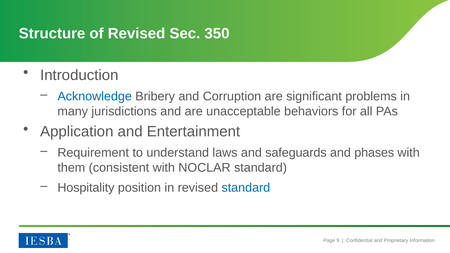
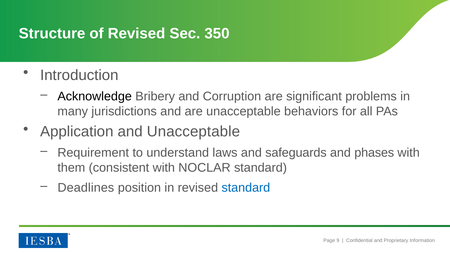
Acknowledge colour: blue -> black (95, 96)
and Entertainment: Entertainment -> Unacceptable (193, 132)
Hospitality: Hospitality -> Deadlines (86, 188)
